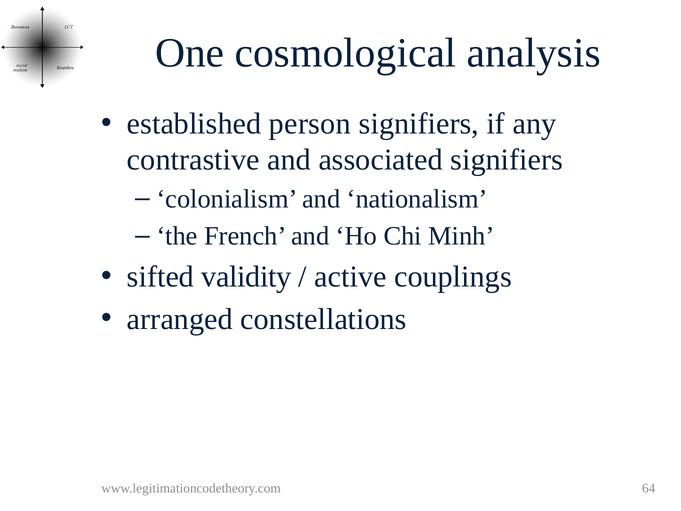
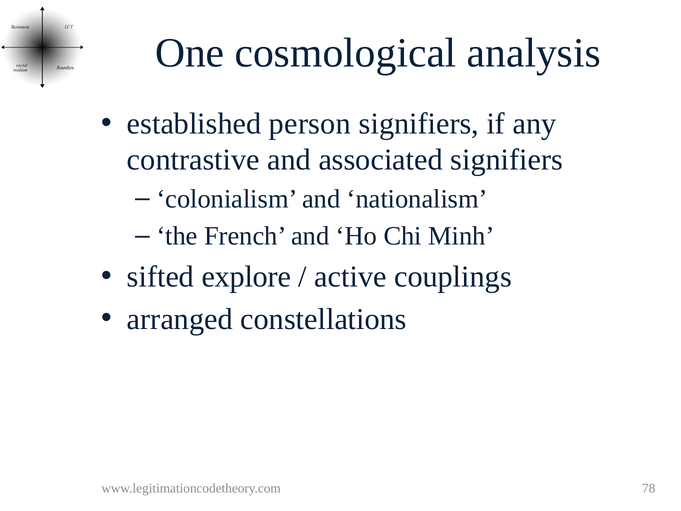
validity: validity -> explore (246, 277)
64: 64 -> 78 (649, 488)
